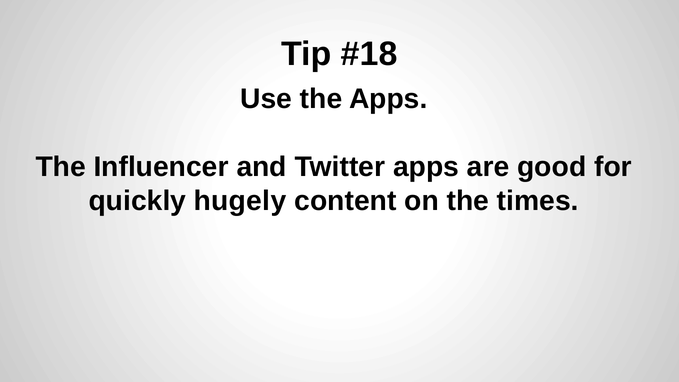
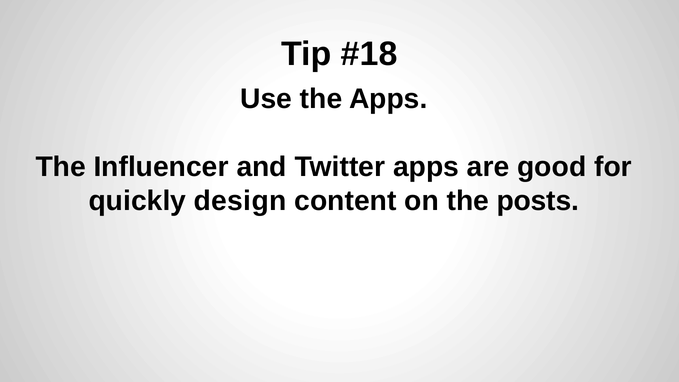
hugely: hugely -> design (240, 201)
times: times -> posts (538, 201)
